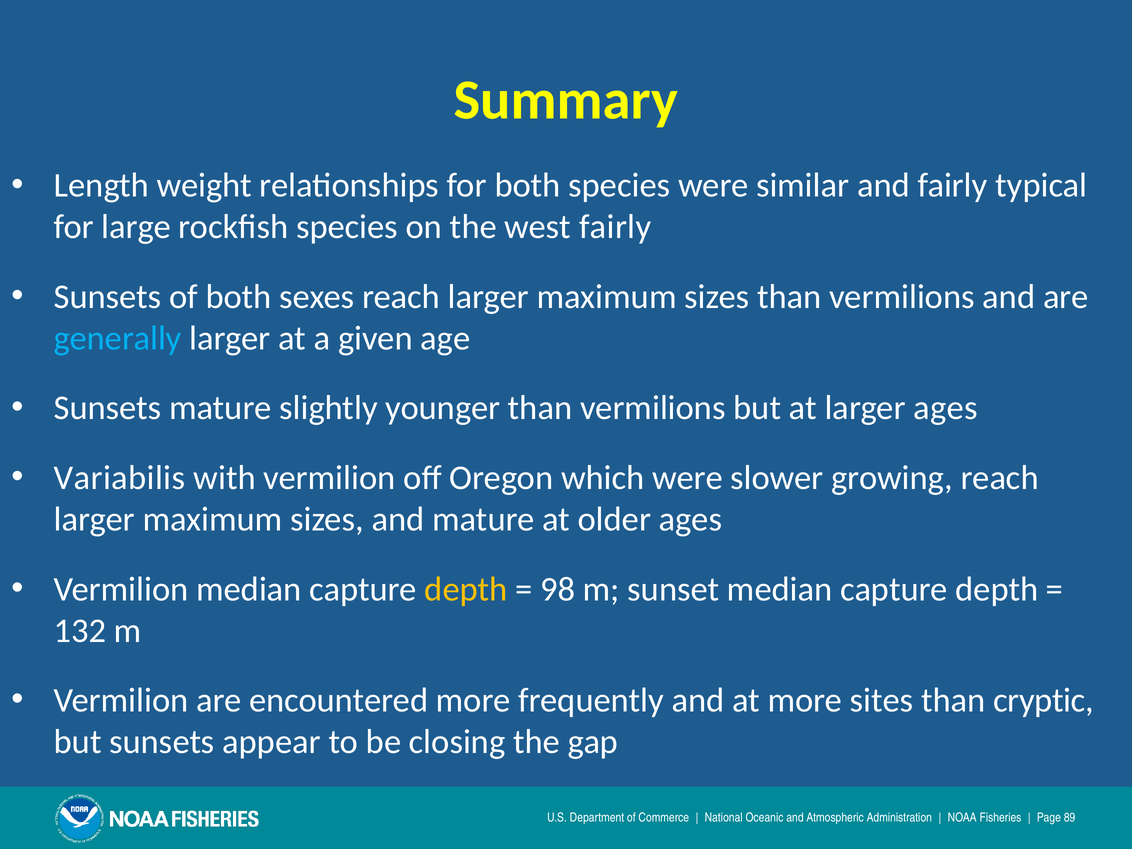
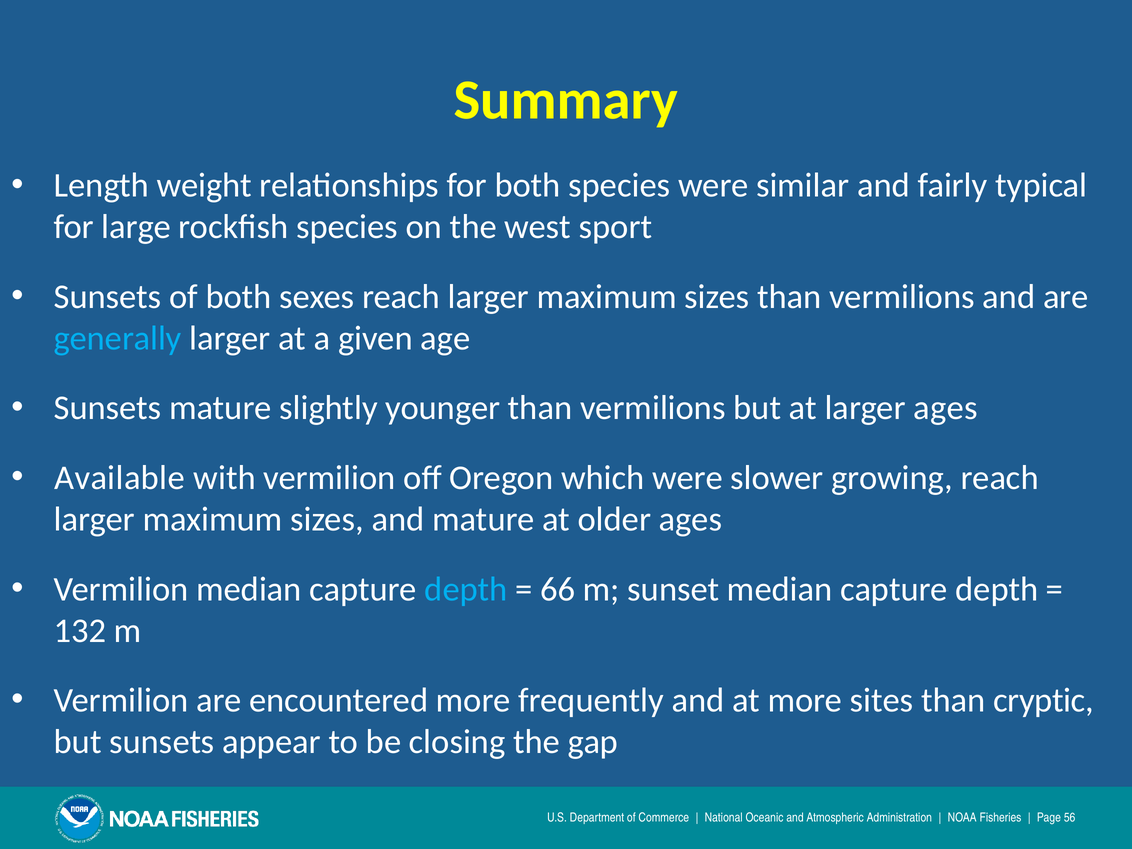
west fairly: fairly -> sport (615, 227)
Variabilis: Variabilis -> Available (120, 478)
depth colour: yellow -> light blue (466, 589)
98: 98 -> 66 (558, 589)
89: 89 -> 56 (1070, 818)
